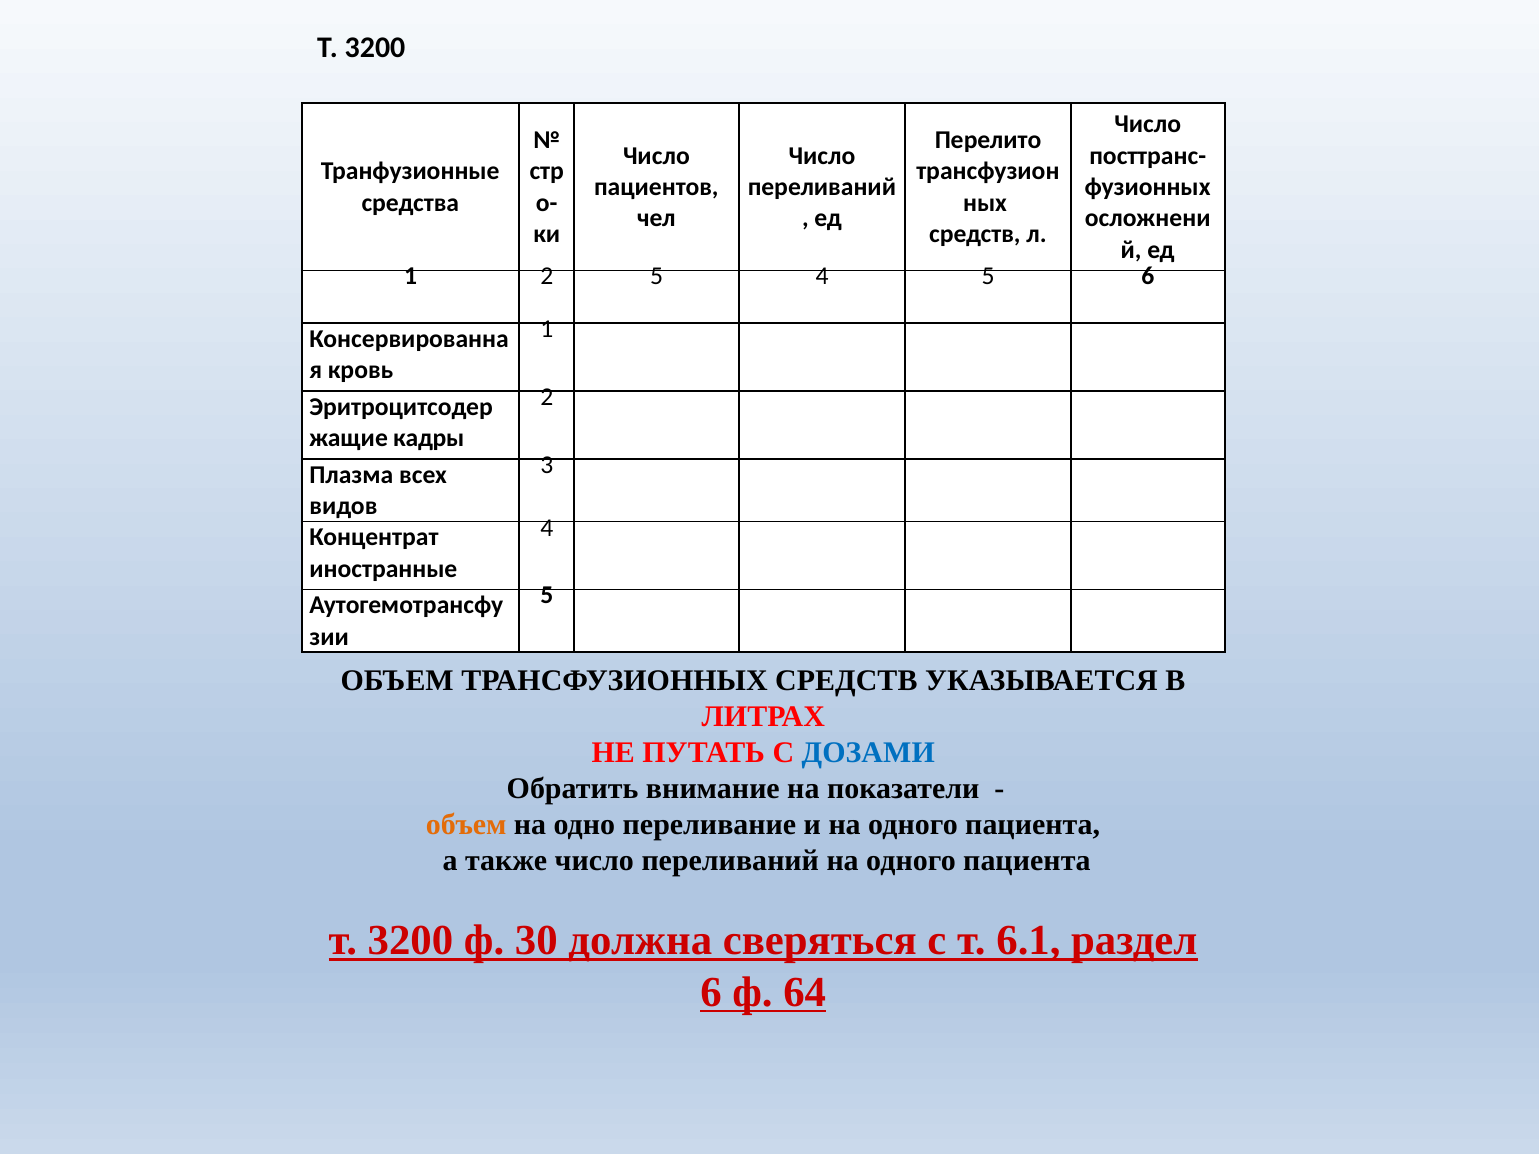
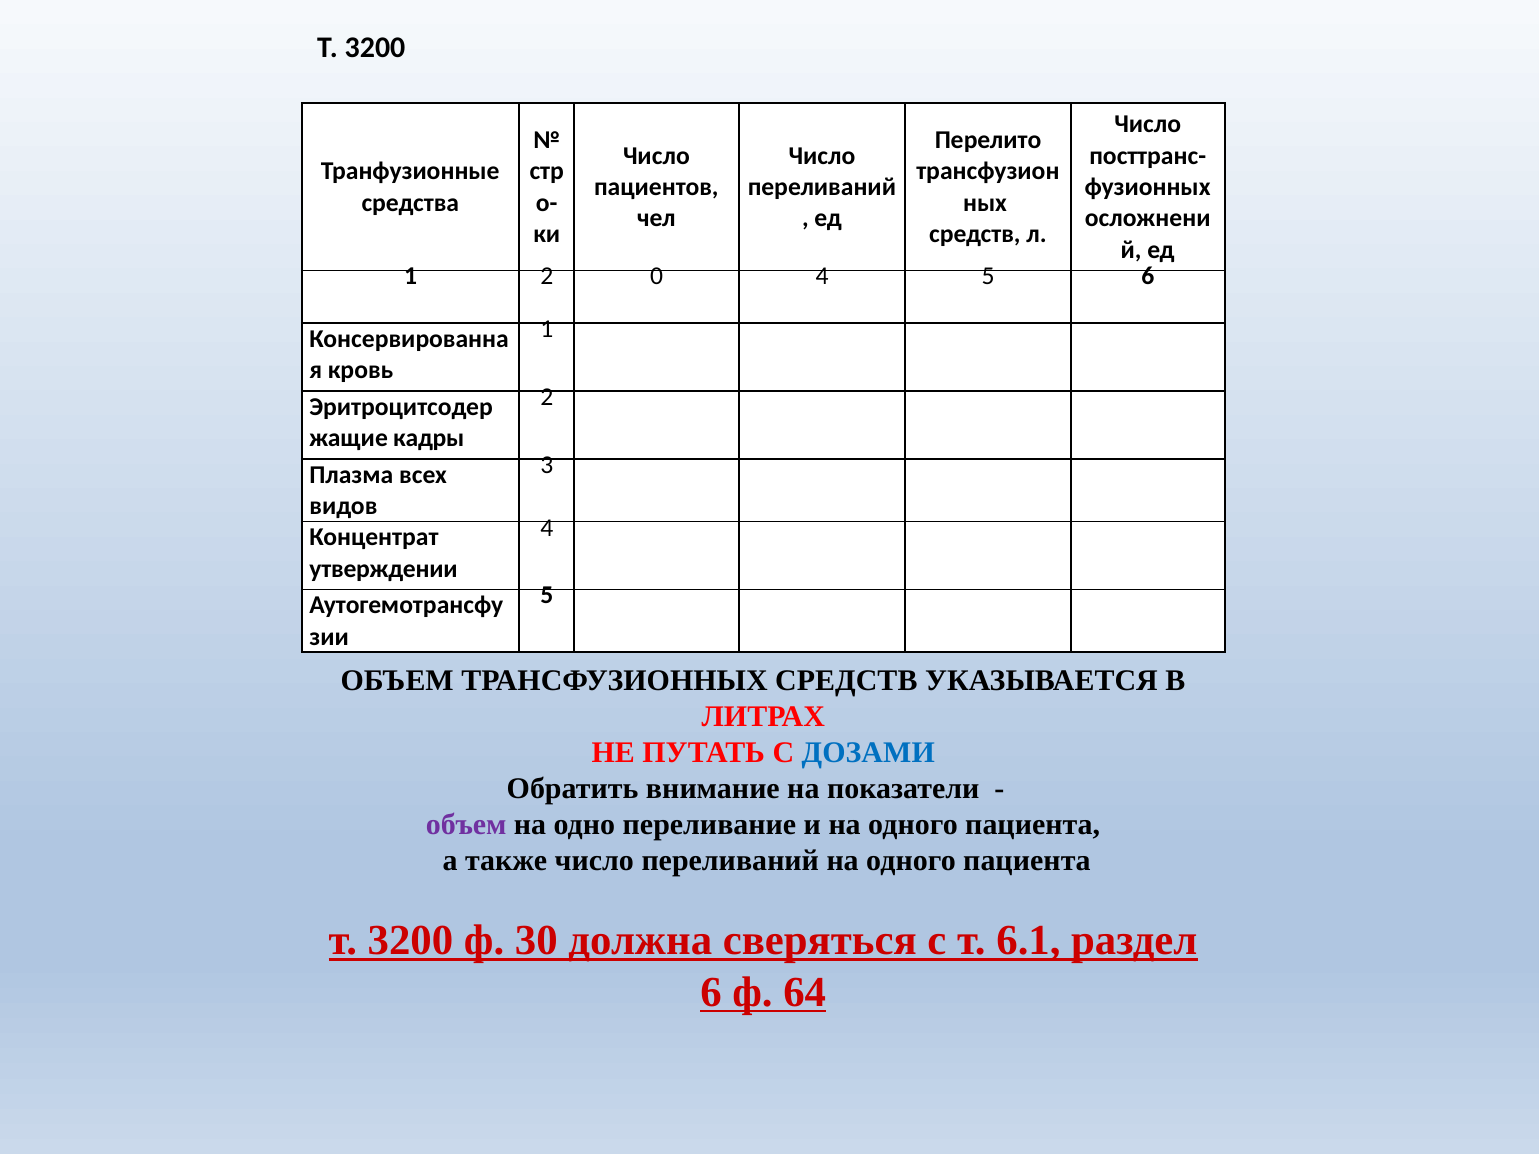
2 5: 5 -> 0 (657, 277)
иностранные: иностранные -> утверждении (384, 569)
объем colour: orange -> purple (466, 825)
